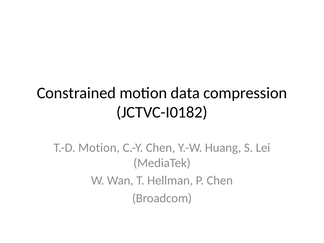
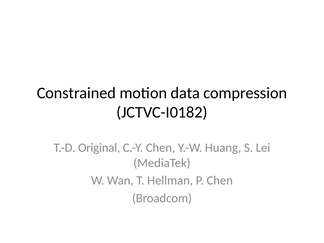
T.-D Motion: Motion -> Original (99, 148)
